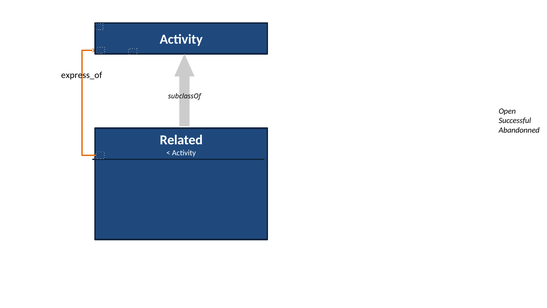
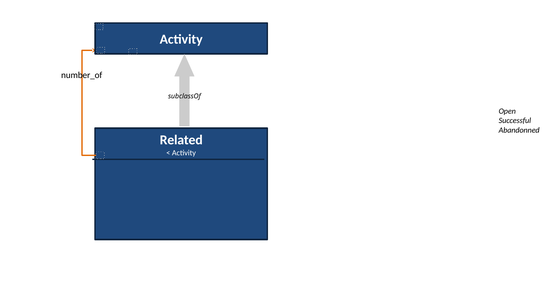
express_of: express_of -> number_of (82, 75)
